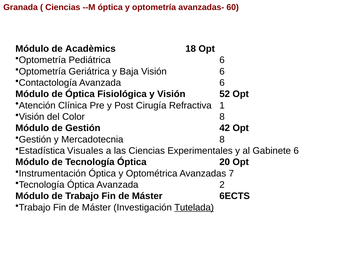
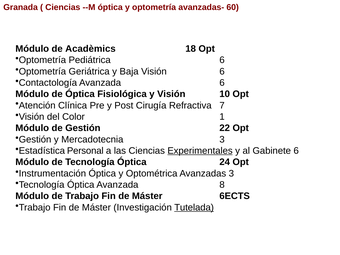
52: 52 -> 10 (225, 94)
1: 1 -> 7 (222, 105)
Color 8: 8 -> 1 (222, 117)
42: 42 -> 22 (225, 128)
Mercadotecnia 8: 8 -> 3 (222, 139)
Visuales: Visuales -> Personal (85, 151)
Experimentales underline: none -> present (200, 151)
20: 20 -> 24 (225, 162)
Avanzadas 7: 7 -> 3 (231, 173)
2: 2 -> 8 (222, 185)
